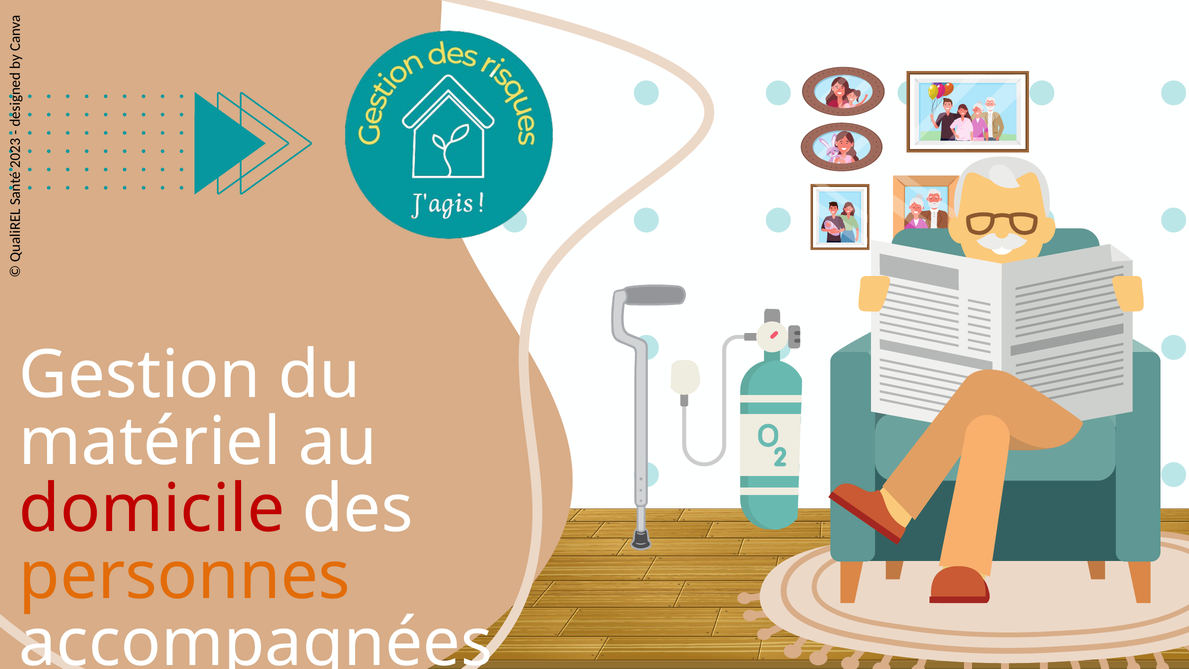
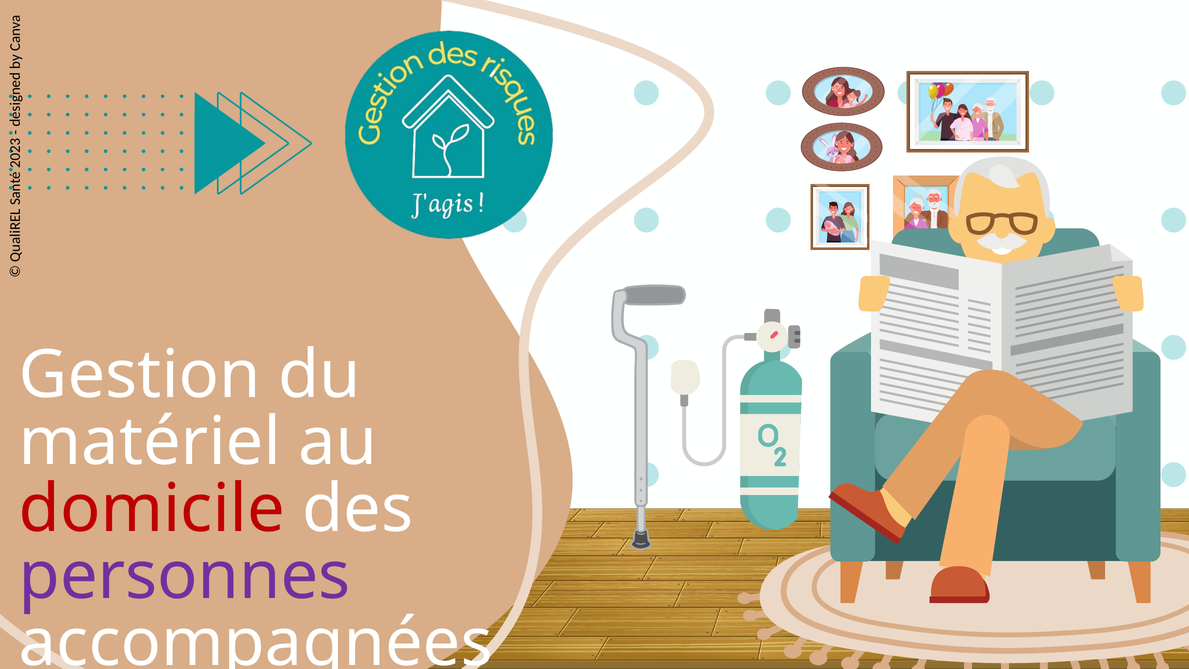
personnes colour: orange -> purple (185, 576)
